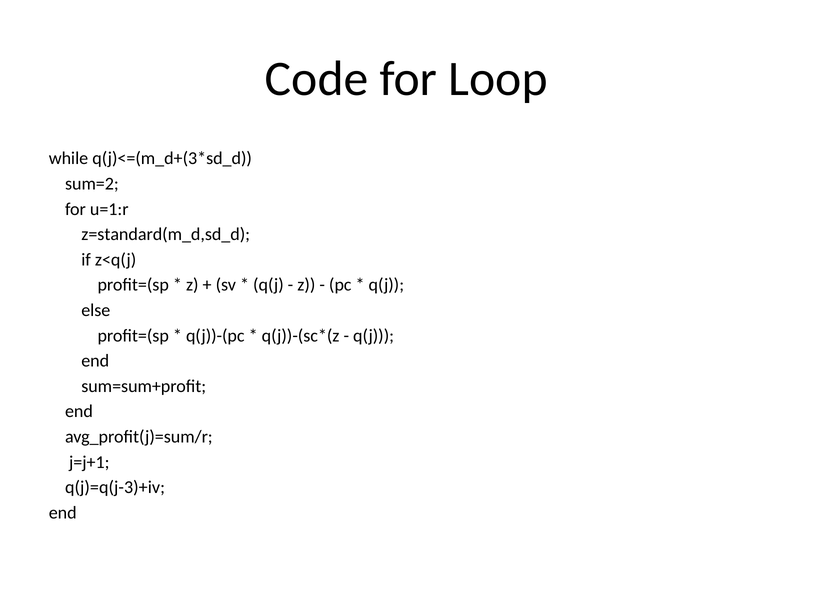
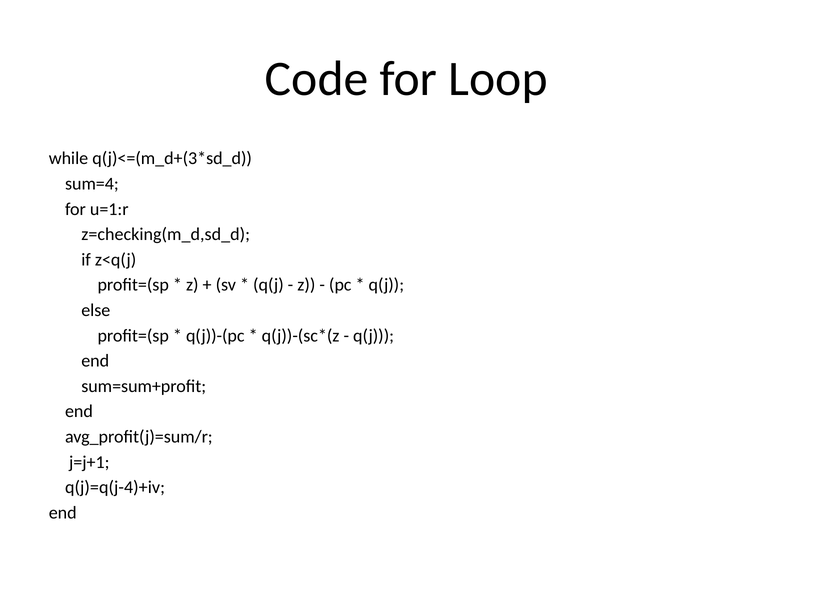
sum=2: sum=2 -> sum=4 (92, 184)
z=standard(m_d,sd_d: z=standard(m_d,sd_d -> z=checking(m_d,sd_d (166, 234)
q(j)=q(j-3)+iv: q(j)=q(j-3)+iv -> q(j)=q(j-4)+iv (115, 487)
